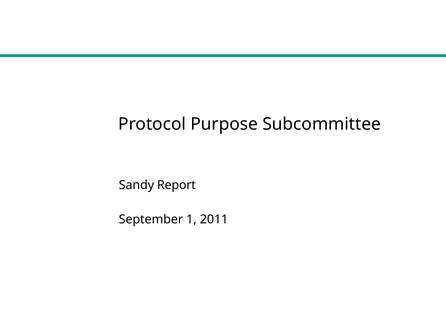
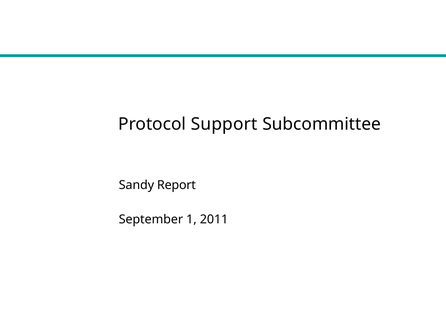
Purpose: Purpose -> Support (224, 124)
